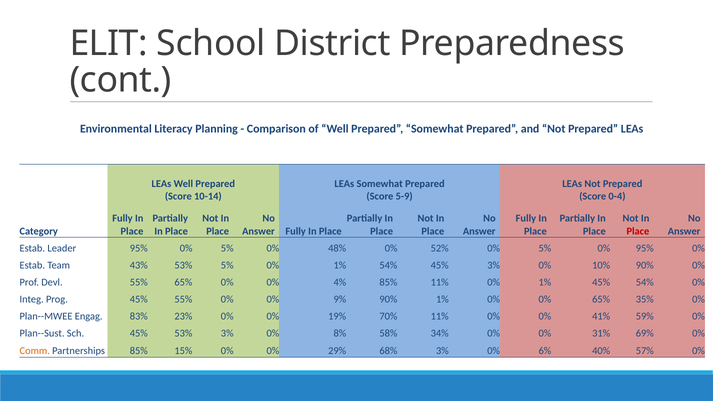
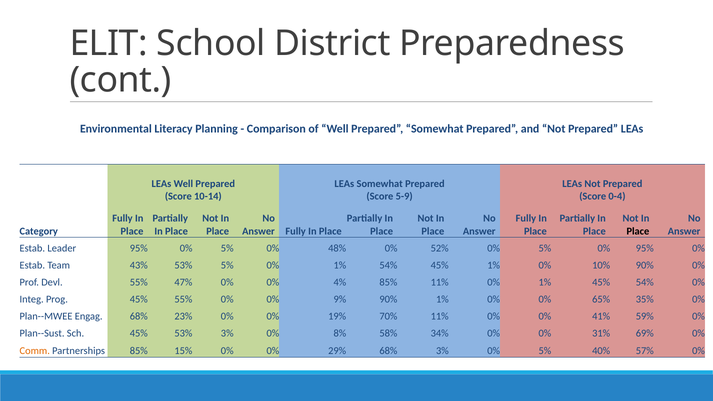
Place colour: red -> black (638, 231)
45% 3%: 3% -> 1% (494, 265)
55% 65%: 65% -> 47% (183, 282)
Engag 83%: 83% -> 68% (139, 316)
3% 0% 6%: 6% -> 5% (545, 351)
